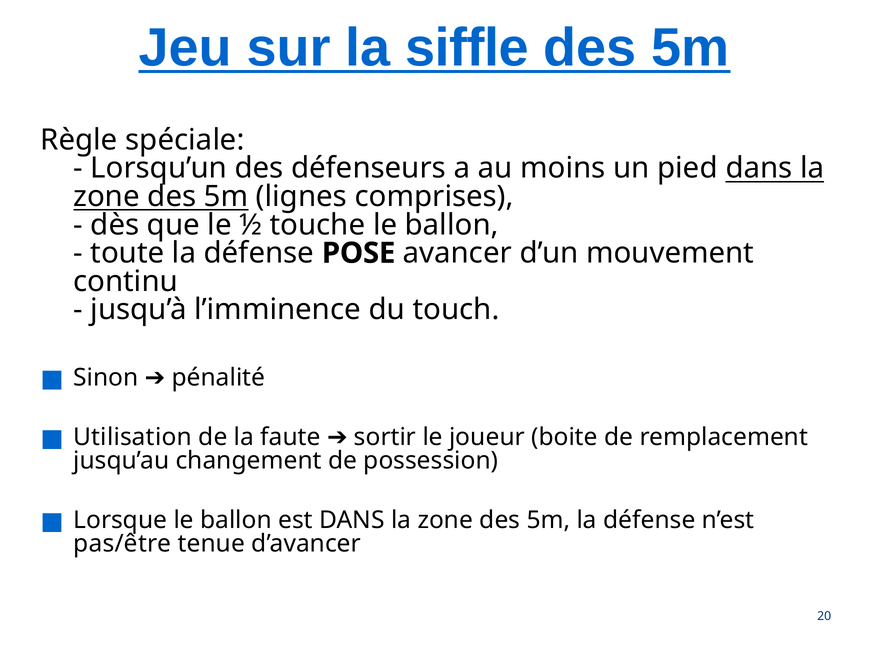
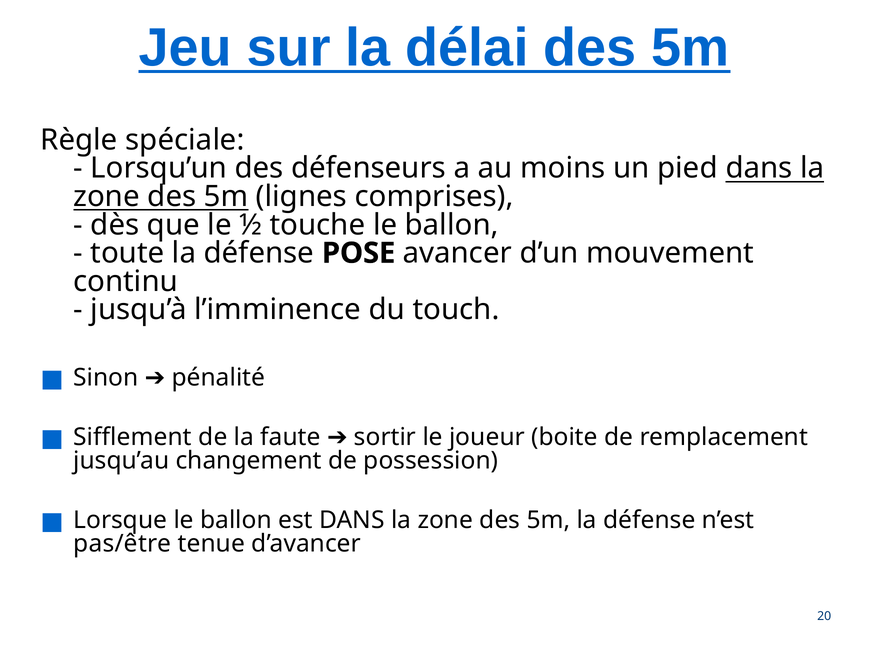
siffle: siffle -> délai (467, 48)
Utilisation: Utilisation -> Sifflement (133, 437)
